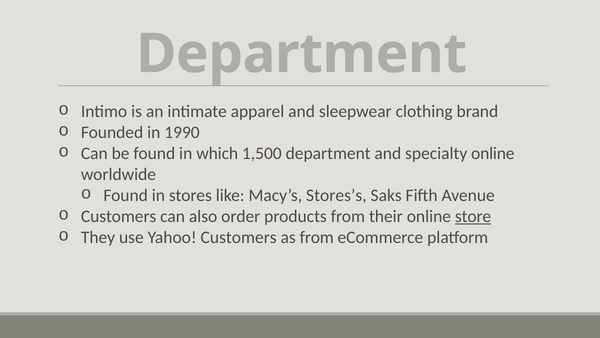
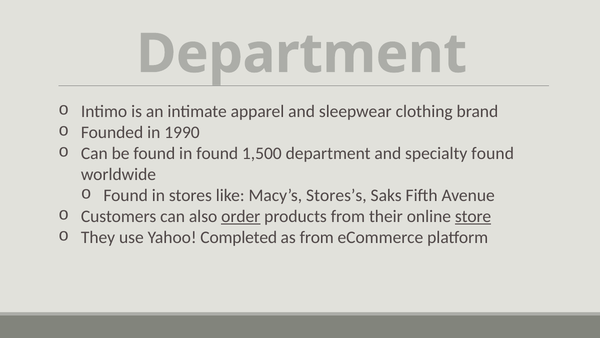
in which: which -> found (217, 153)
specialty online: online -> found (493, 153)
order underline: none -> present (241, 216)
Yahoo Customers: Customers -> Completed (239, 237)
